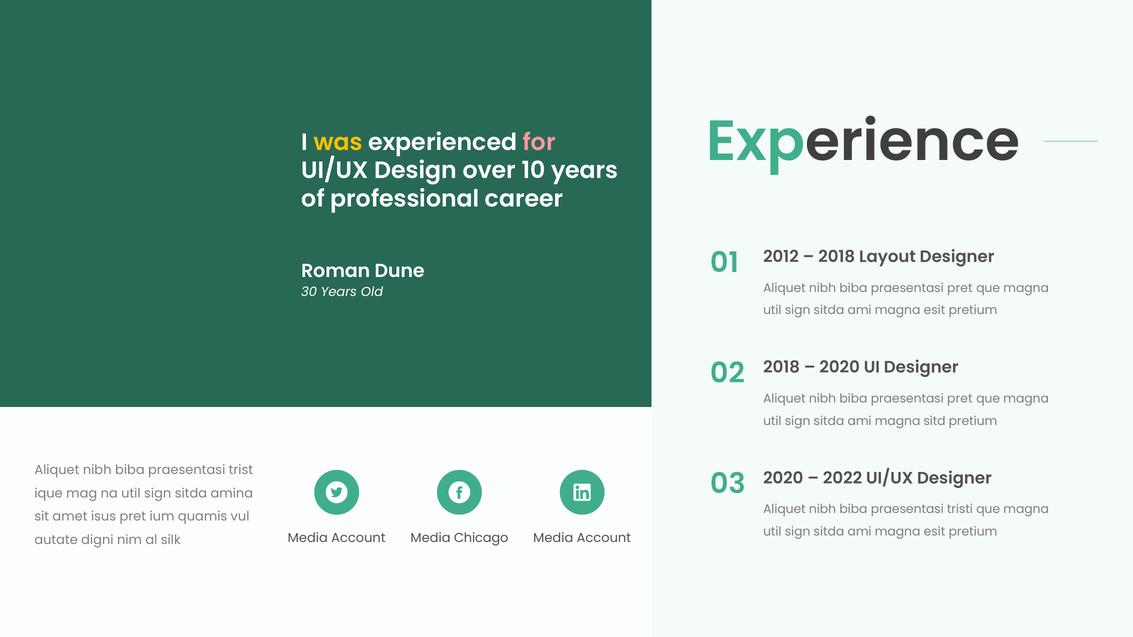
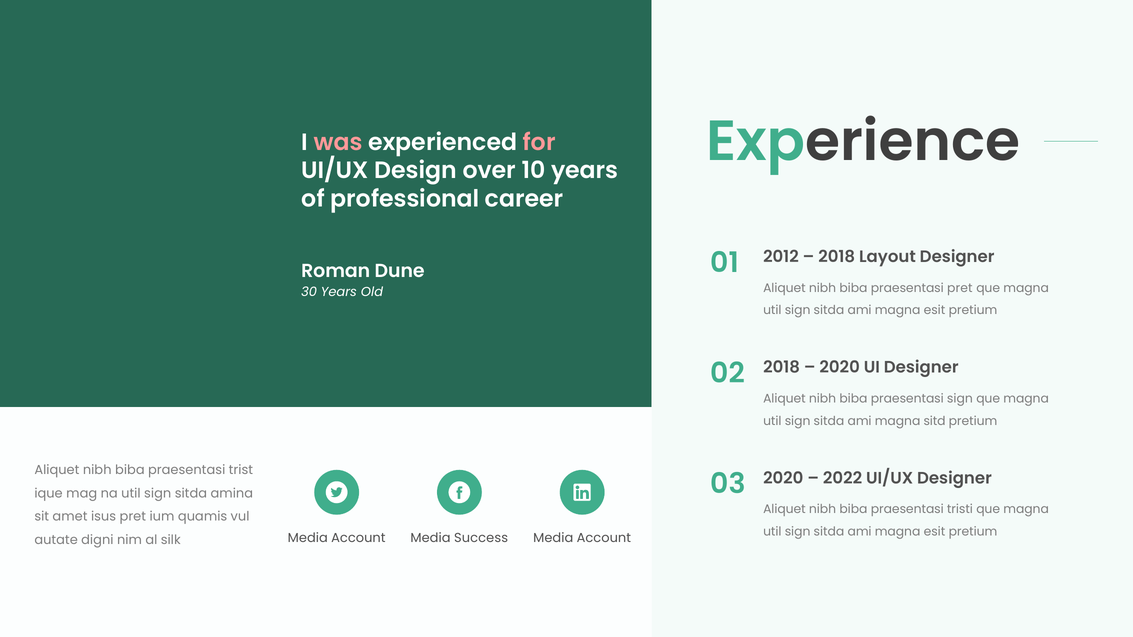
was colour: yellow -> pink (338, 142)
pret: pret -> sign (960, 399)
Chicago: Chicago -> Success (481, 538)
